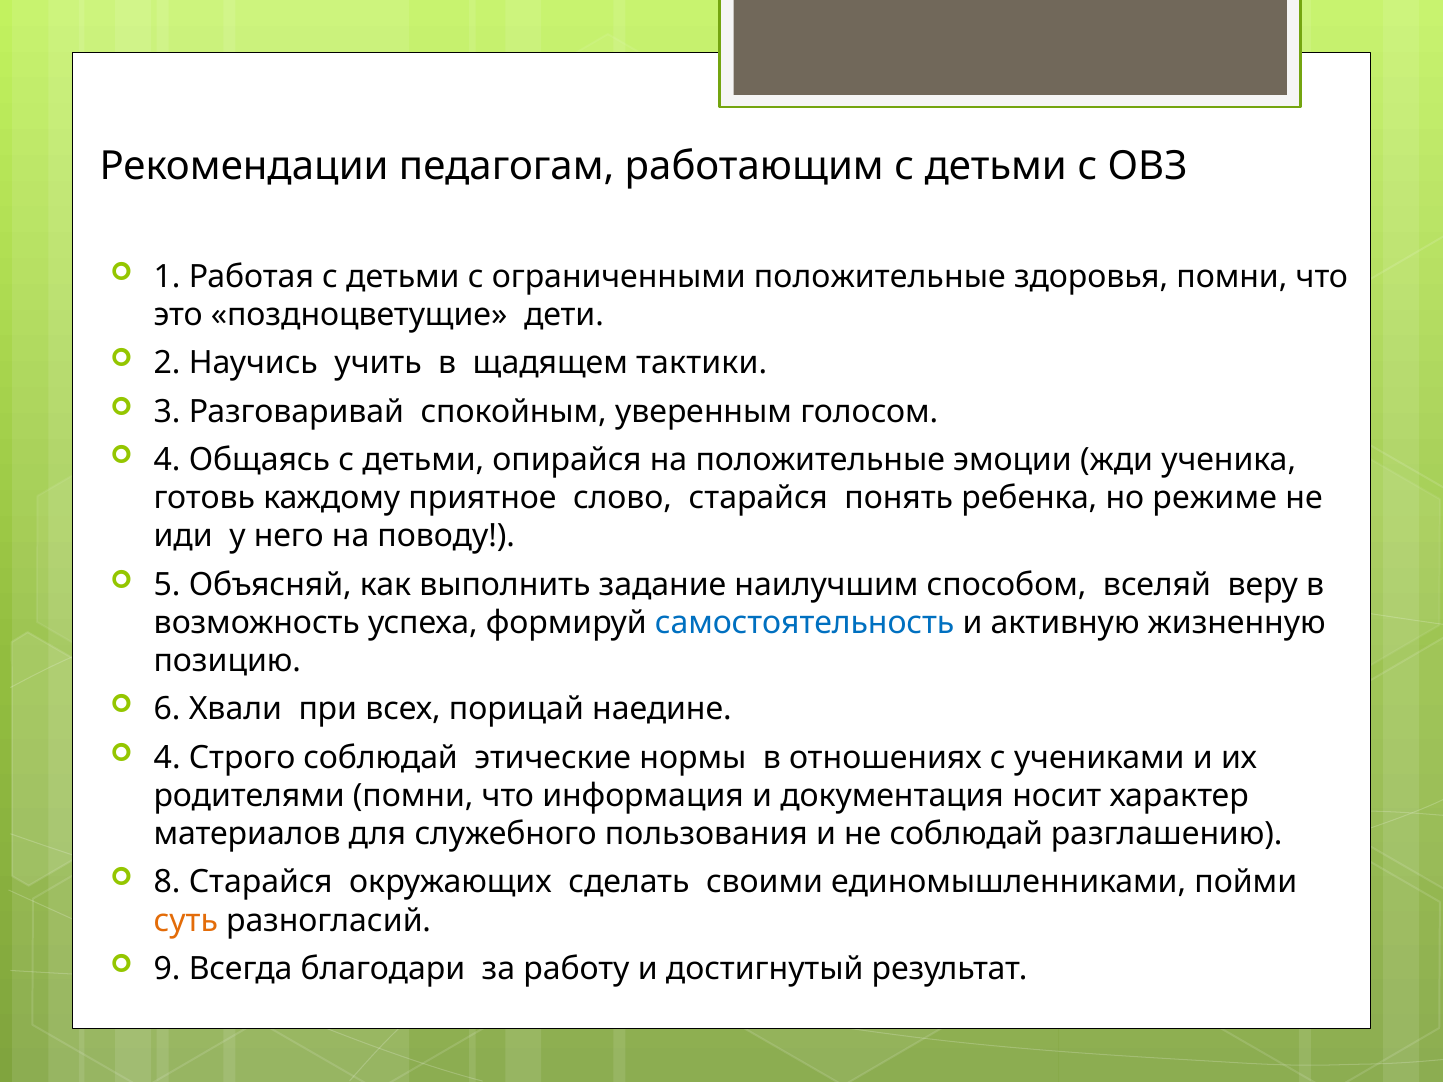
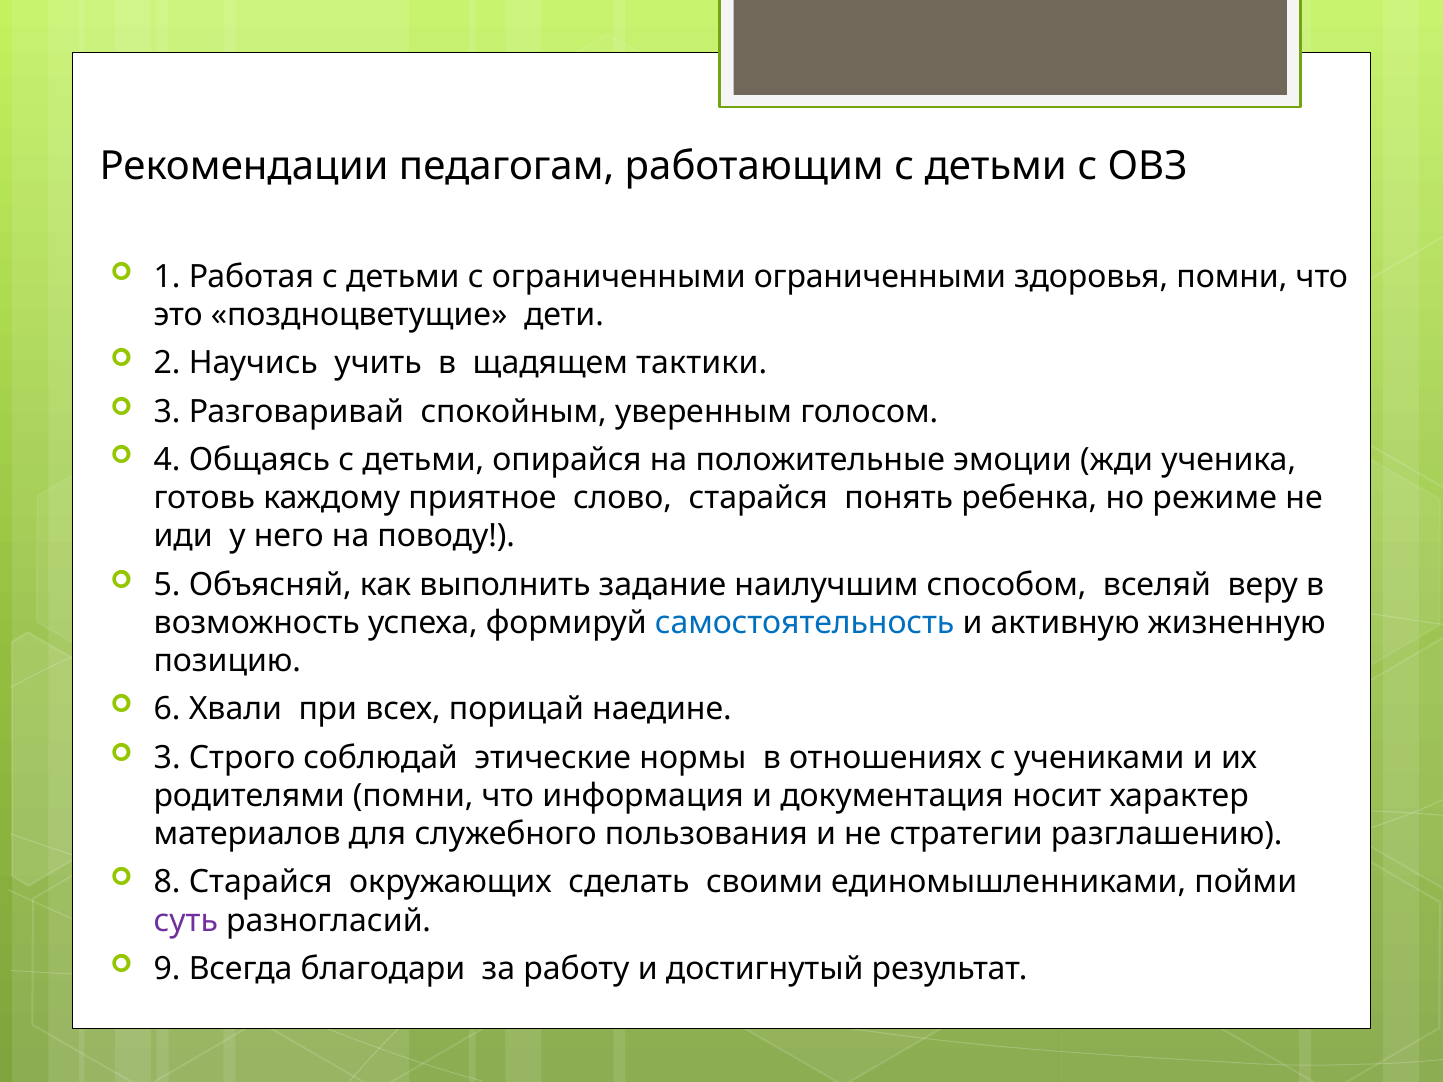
ограниченными положительные: положительные -> ограниченными (880, 277)
4: 4 -> 3 (167, 758)
не соблюдай: соблюдай -> стратегии (966, 835)
суть colour: orange -> purple (186, 921)
